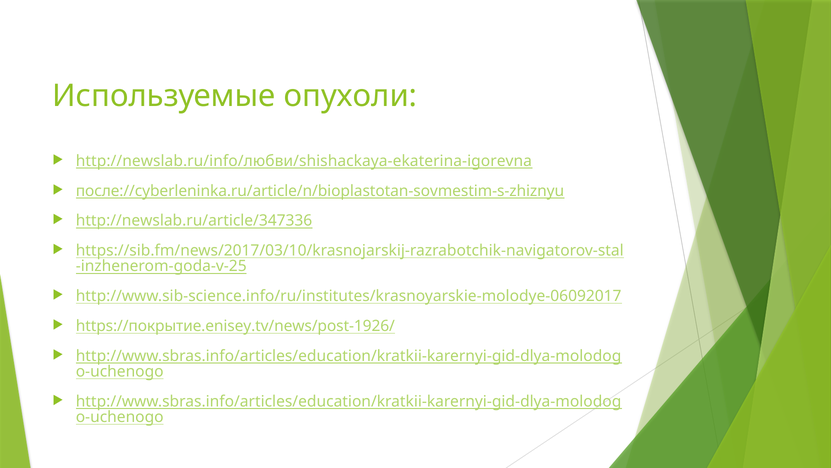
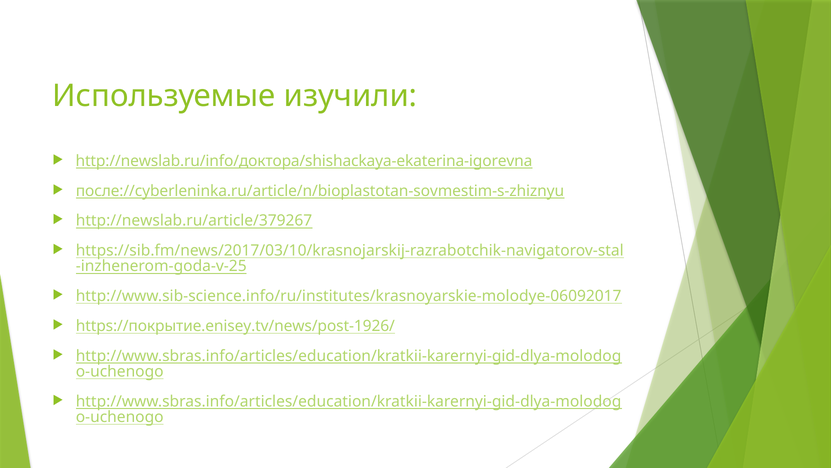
опухоли: опухоли -> изучили (351, 96)
http://newslab.ru/info/любви/shishackaya-ekaterina-igorevna: http://newslab.ru/info/любви/shishackaya-ekaterina-igorevna -> http://newslab.ru/info/доктора/shishackaya-ekaterina-igorevna (304, 161)
http://newslab.ru/article/347336: http://newslab.ru/article/347336 -> http://newslab.ru/article/379267 (194, 221)
